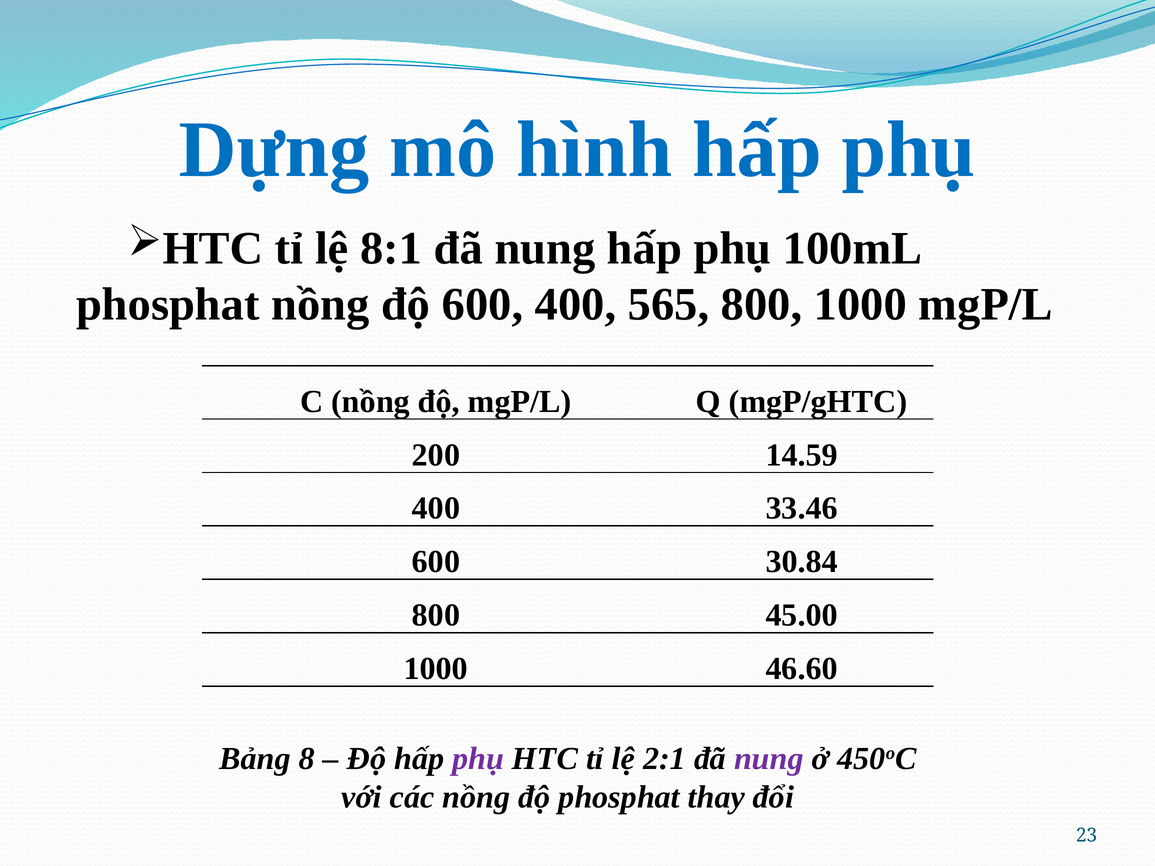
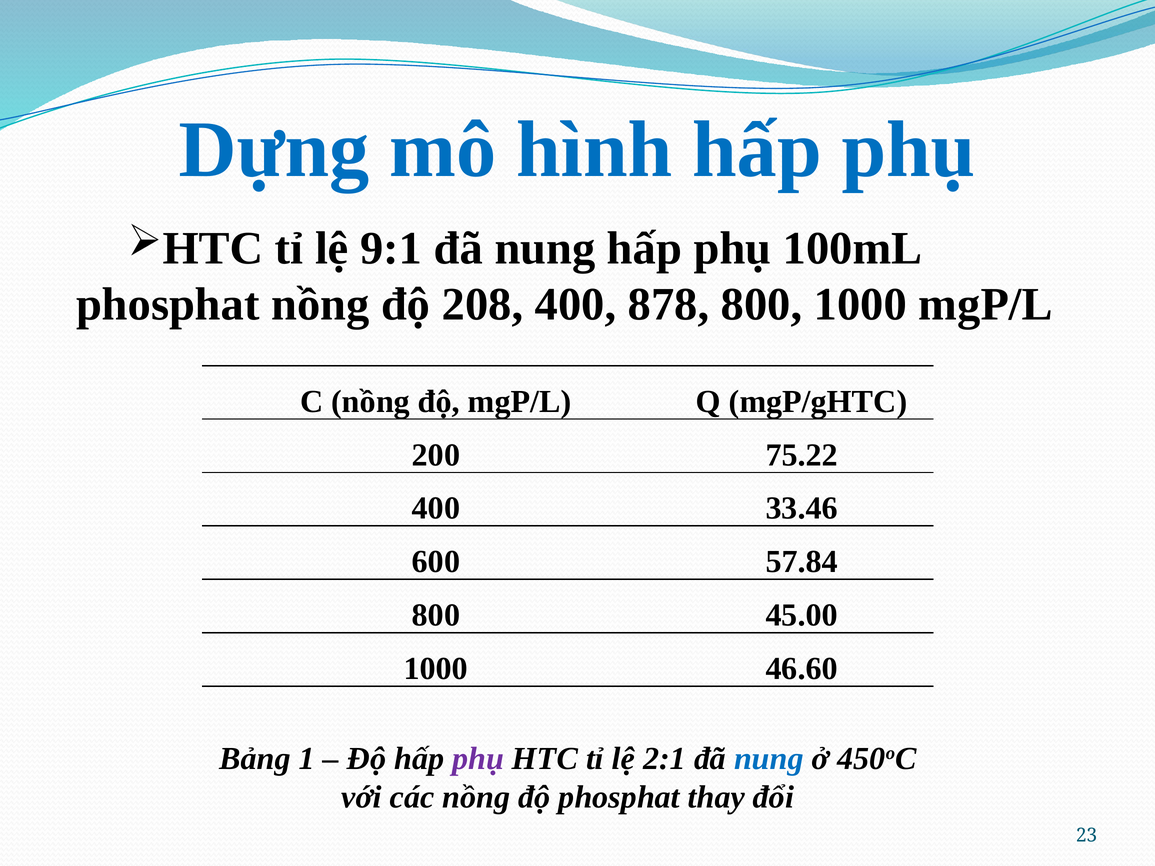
8:1: 8:1 -> 9:1 (391, 249)
độ 600: 600 -> 208 (483, 304)
565: 565 -> 878 (669, 304)
14.59: 14.59 -> 75.22 (802, 455)
30.84: 30.84 -> 57.84 (802, 562)
8: 8 -> 1 (307, 759)
nung colour: purple -> blue (769, 759)
